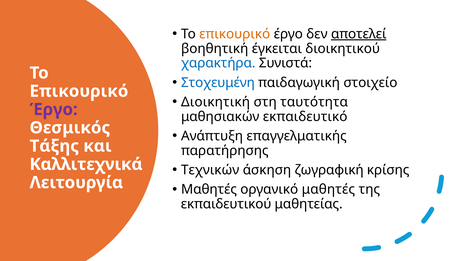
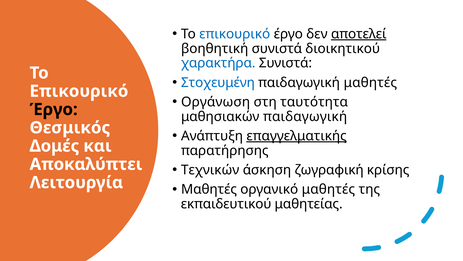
επικουρικό colour: orange -> blue (235, 34)
βοηθητική έγκειται: έγκειται -> συνιστά (277, 48)
παιδαγωγική στοιχείο: στοιχείο -> μαθητές (370, 82)
Διοικητική: Διοικητική -> Οργάνωση (216, 102)
Έργο colour: purple -> black (54, 109)
μαθησιακών εκπαιδευτικό: εκπαιδευτικό -> παιδαγωγική (305, 116)
επαγγελματικής underline: none -> present (297, 136)
Τάξης: Τάξης -> Δομές (54, 146)
Καλλιτεχνικά: Καλλιτεχνικά -> Αποκαλύπτει (86, 164)
